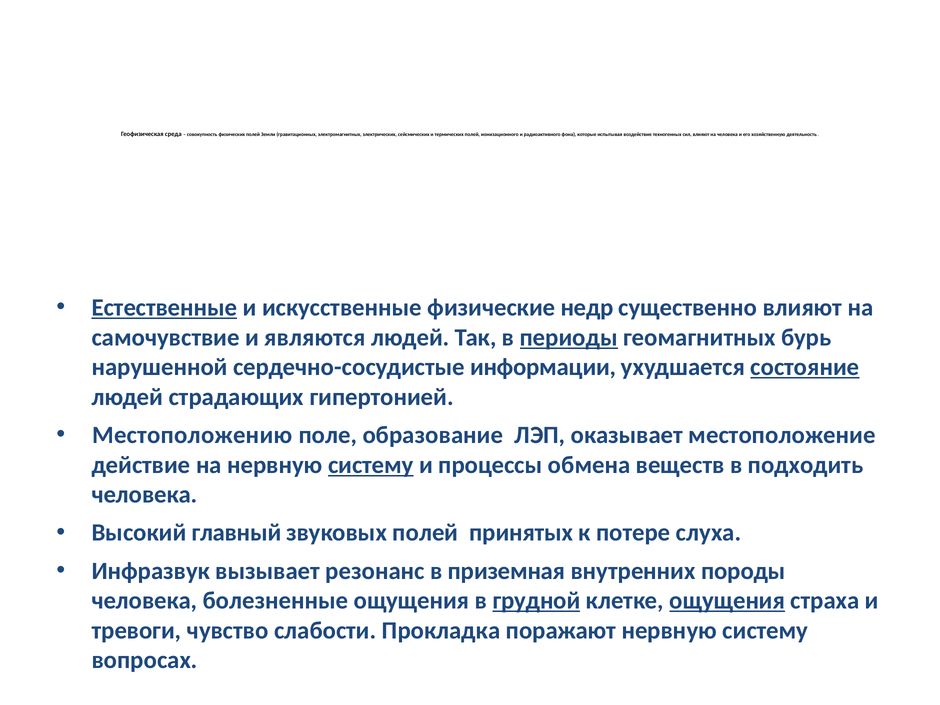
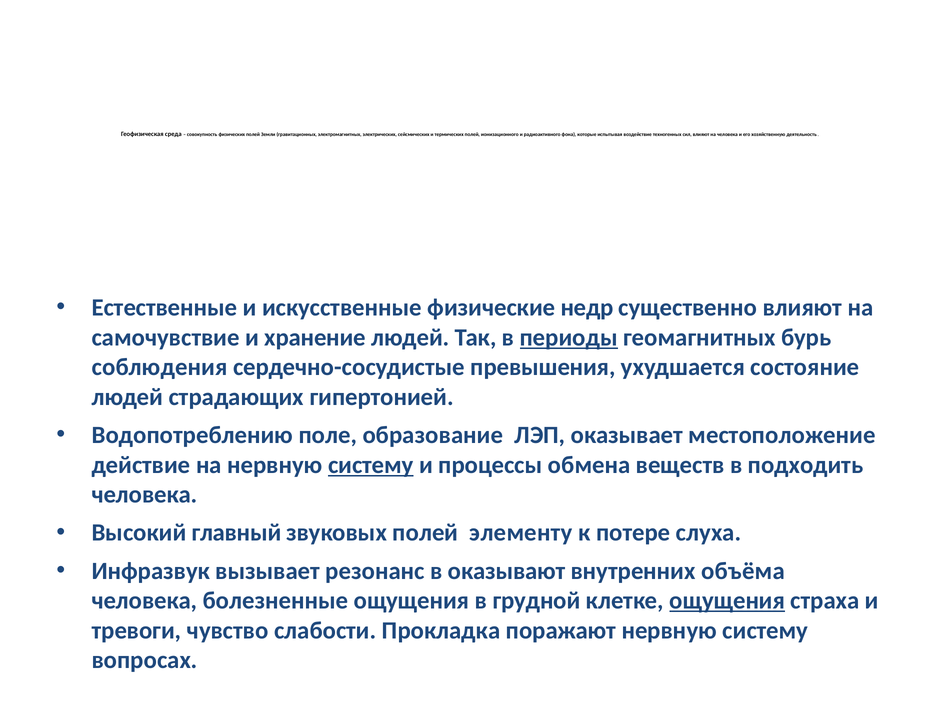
Естественные underline: present -> none (164, 308)
являются: являются -> хранение (315, 337)
нарушенной: нарушенной -> соблюдения (160, 367)
информации: информации -> превышения (543, 367)
состояние underline: present -> none (805, 367)
Местоположению: Местоположению -> Водопотреблению (192, 435)
принятых: принятых -> элементу (521, 533)
приземная: приземная -> оказывают (507, 571)
породы: породы -> объёма (743, 571)
грудной underline: present -> none (537, 601)
